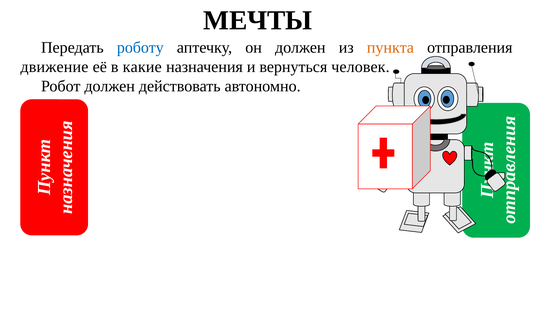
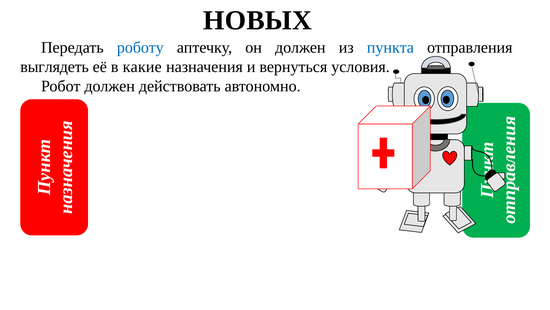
МЕЧТЫ: МЕЧТЫ -> НОВЫХ (258, 20)
пункта colour: orange -> blue (390, 48)
движение: движение -> выглядеть (55, 67)
человек: человек -> условия (361, 67)
